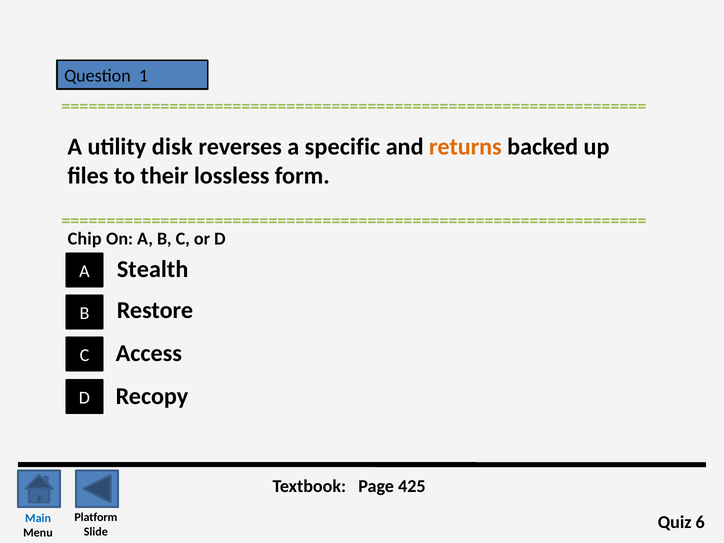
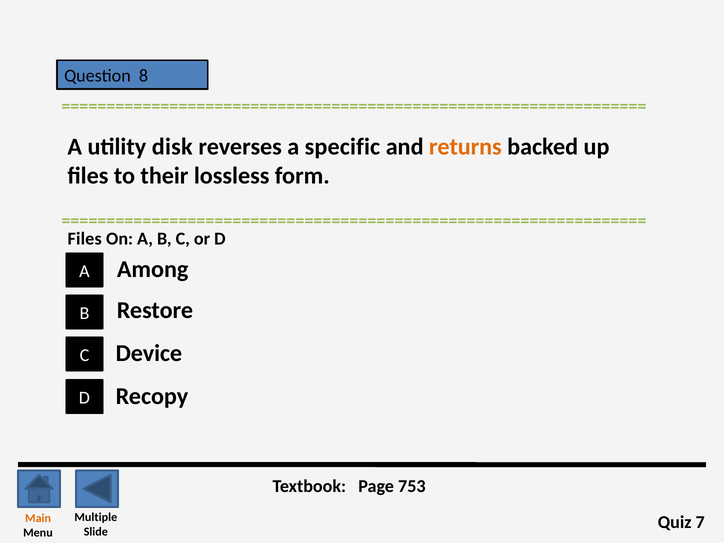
1: 1 -> 8 (143, 76)
Chip: Chip -> Files (85, 239)
Stealth: Stealth -> Among (153, 269)
Access: Access -> Device (149, 354)
425: 425 -> 753 (412, 486)
Platform: Platform -> Multiple (96, 517)
Main colour: blue -> orange (38, 518)
6: 6 -> 7 (700, 522)
